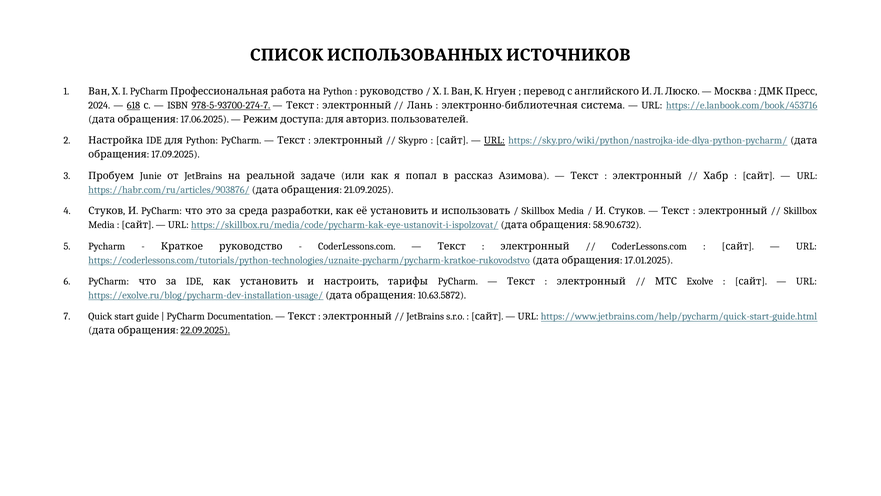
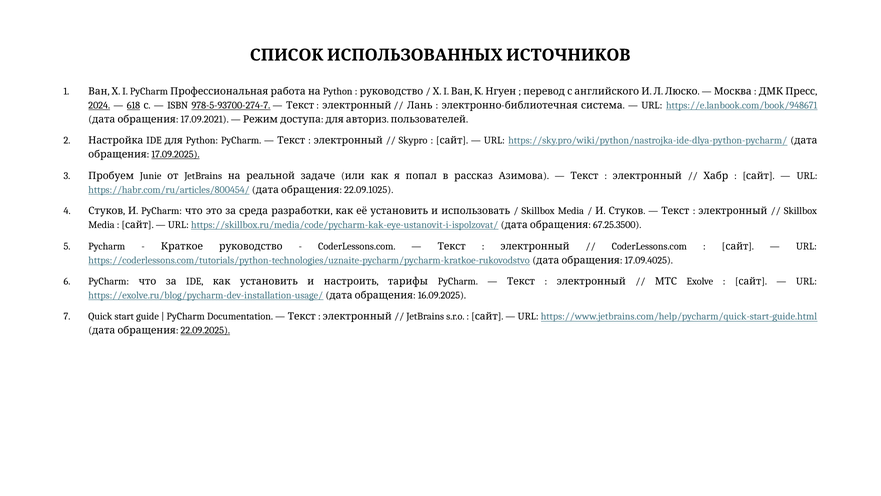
2024 underline: none -> present (99, 105)
https://e.lanbook.com/book/453716: https://e.lanbook.com/book/453716 -> https://e.lanbook.com/book/948671 (742, 105)
17.06.2025: 17.06.2025 -> 17.09.2021 (205, 119)
URL underline: present -> none (494, 141)
17.09.2025 underline: none -> present (176, 154)
https://habr.com/ru/articles/903876/: https://habr.com/ru/articles/903876/ -> https://habr.com/ru/articles/800454/ (169, 190)
21.09.2025: 21.09.2025 -> 22.09.1025 (369, 190)
58.90.6732: 58.90.6732 -> 67.25.3500 (617, 225)
17.01.2025: 17.01.2025 -> 17.09.4025 (649, 260)
10.63.5872: 10.63.5872 -> 16.09.2025 (442, 295)
